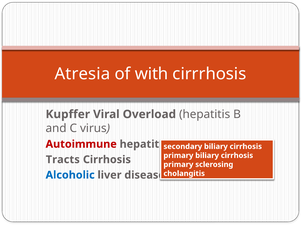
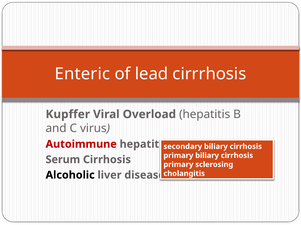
Atresia: Atresia -> Enteric (82, 74)
with: with -> lead (151, 74)
Tracts: Tracts -> Serum (63, 160)
Alcoholic colour: blue -> black (70, 176)
